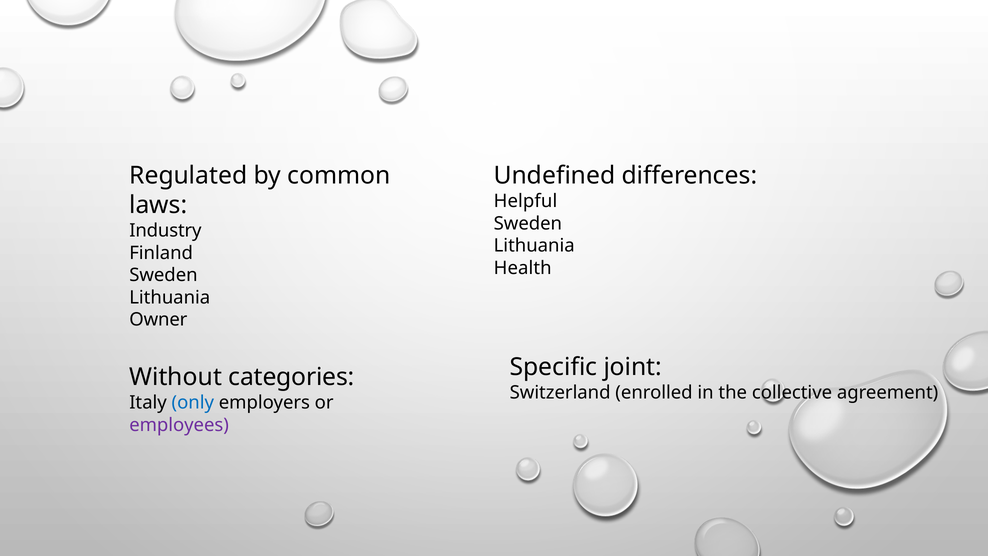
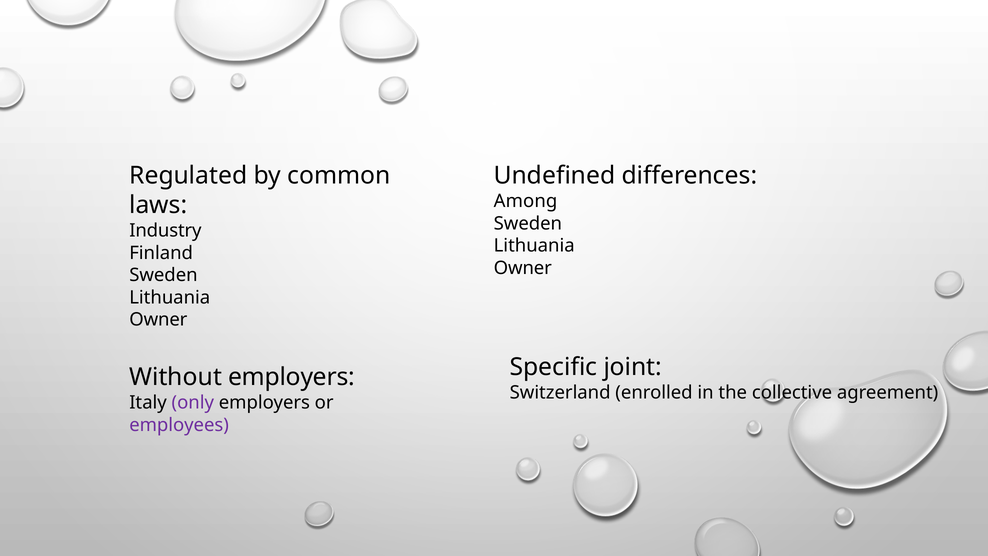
Helpful: Helpful -> Among (526, 201)
Health: Health -> Owner (523, 268)
Without categories: categories -> employers (291, 377)
only colour: blue -> purple (193, 403)
